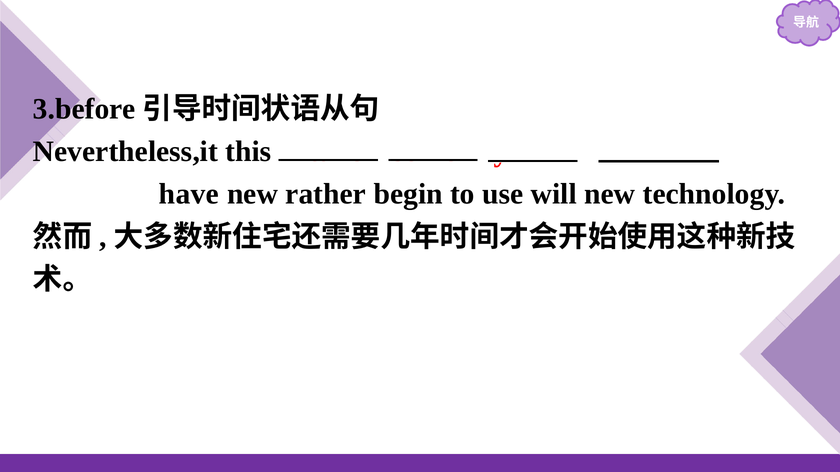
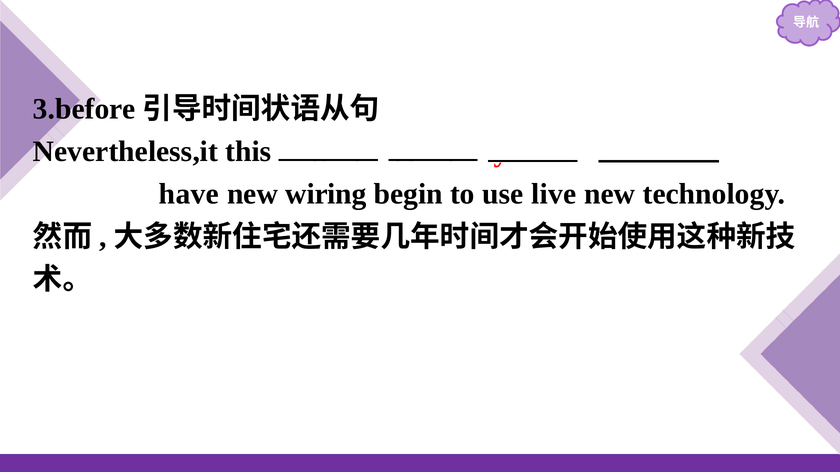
rather: rather -> wiring (326, 194)
will: will -> live (554, 194)
